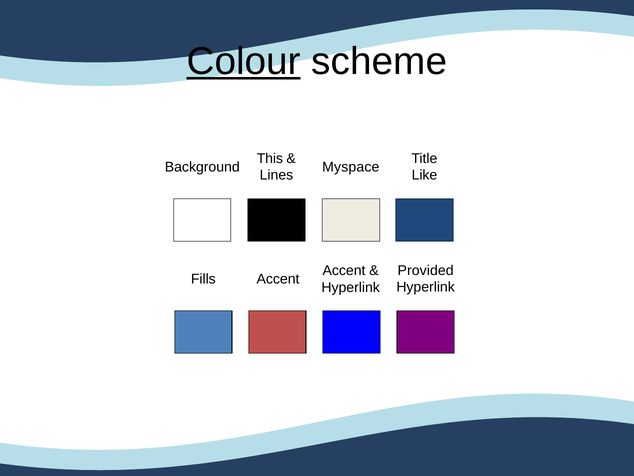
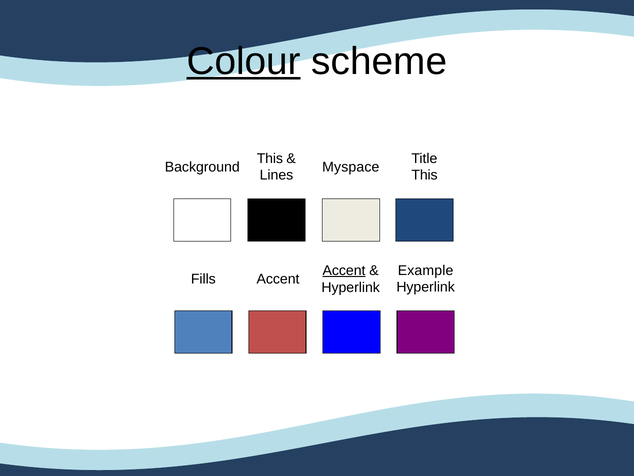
Like: Like -> This (425, 175)
Provided: Provided -> Example (426, 270)
Accent underline: none -> present (344, 270)
